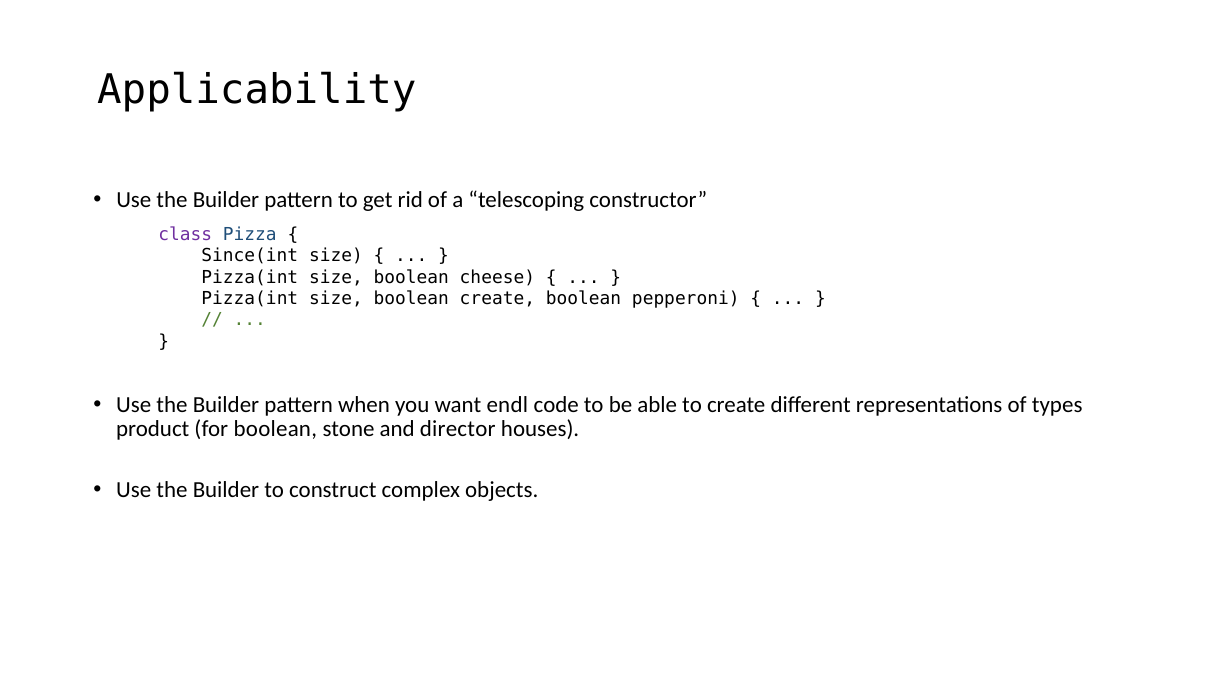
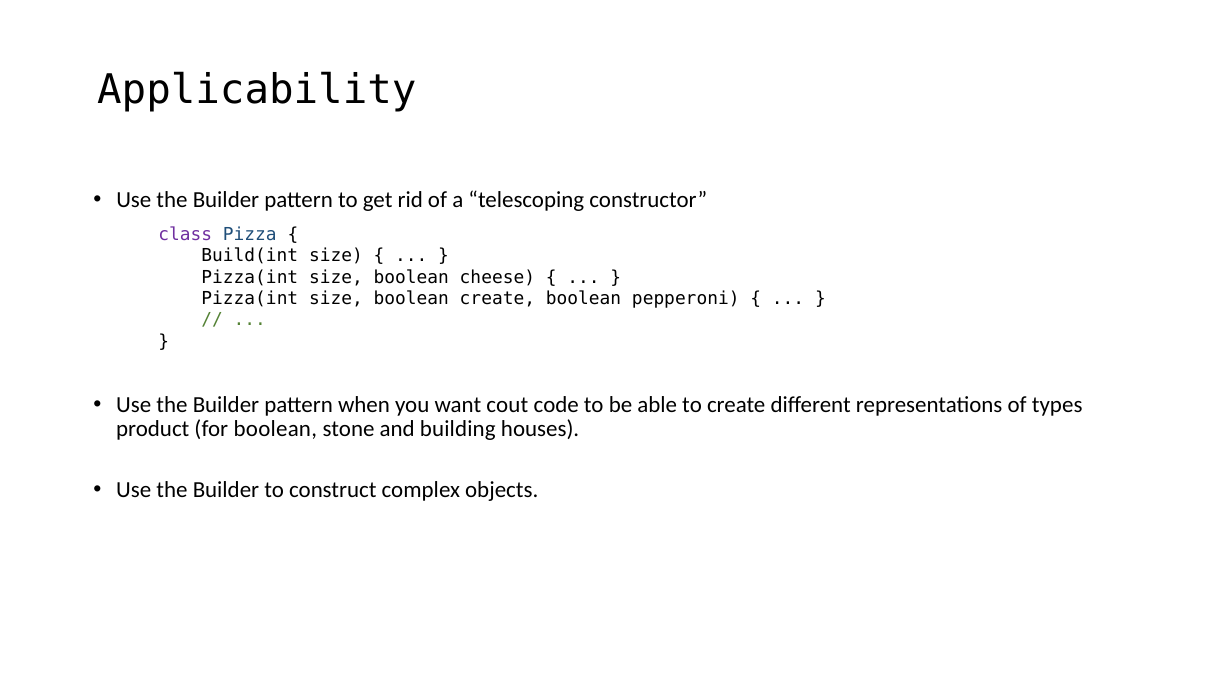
Since(int: Since(int -> Build(int (250, 255)
endl: endl -> cout (507, 404)
director: director -> building (458, 429)
